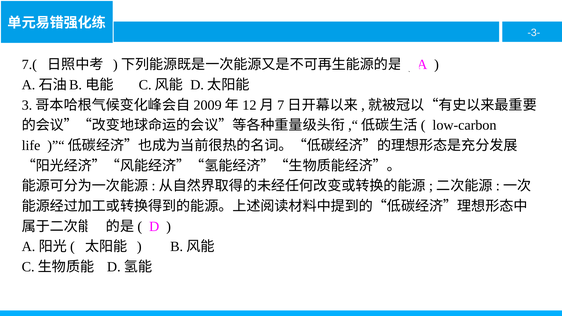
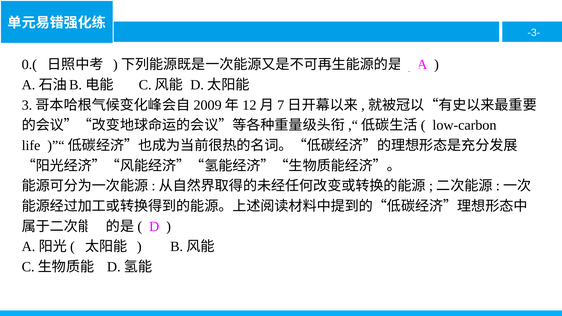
7.(: 7.( -> 0.( (29, 65)
